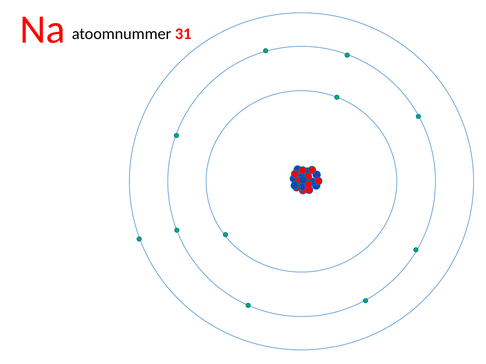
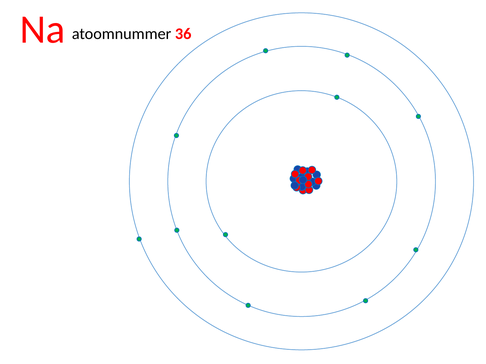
31: 31 -> 36 (183, 34)
